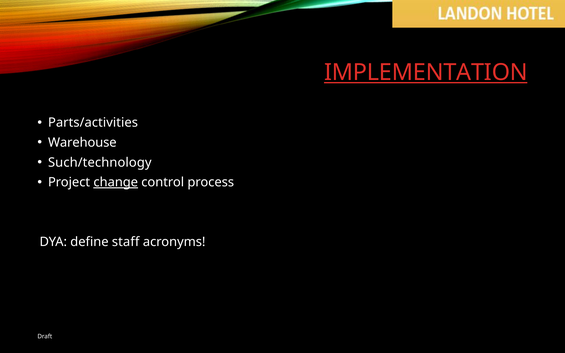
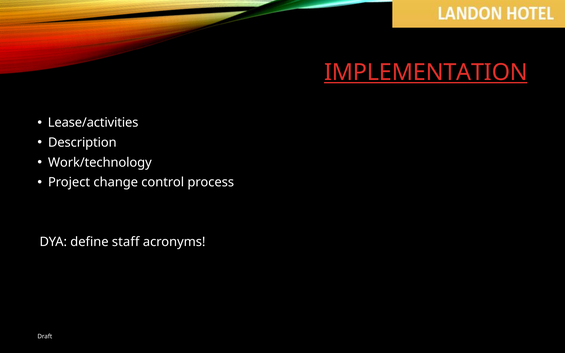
Parts/activities: Parts/activities -> Lease/activities (93, 123)
Warehouse: Warehouse -> Description (82, 143)
Such/technology: Such/technology -> Work/technology (100, 162)
change underline: present -> none (116, 182)
